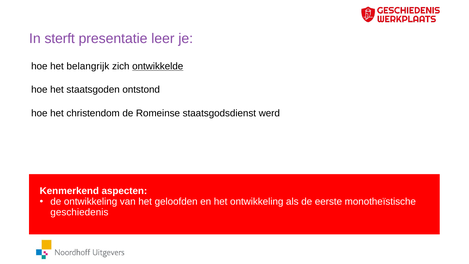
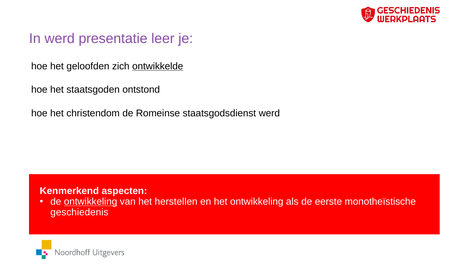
In sterft: sterft -> werd (60, 38)
belangrijk: belangrijk -> geloofden (88, 66)
ontwikkeling underline: none -> present (91, 202)
geloofden: geloofden -> herstellen (176, 202)
